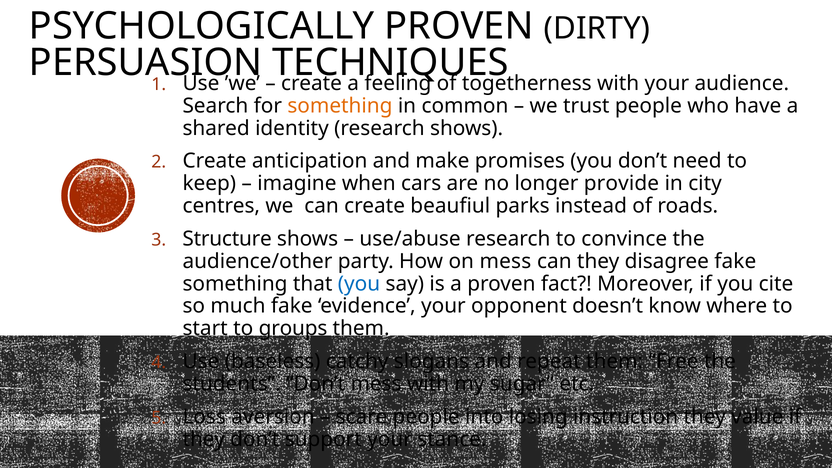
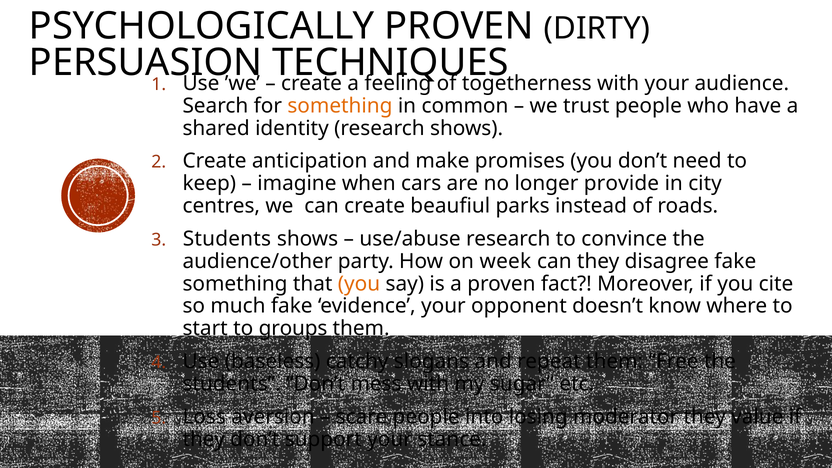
Structure: Structure -> Students (227, 239)
on mess: mess -> week (505, 261)
you colour: blue -> orange (359, 284)
instruction: instruction -> moderator (626, 417)
